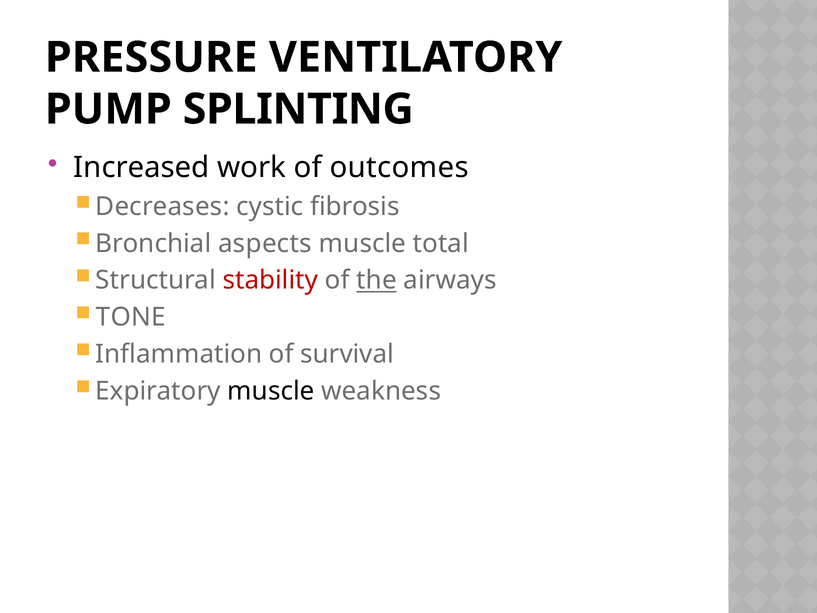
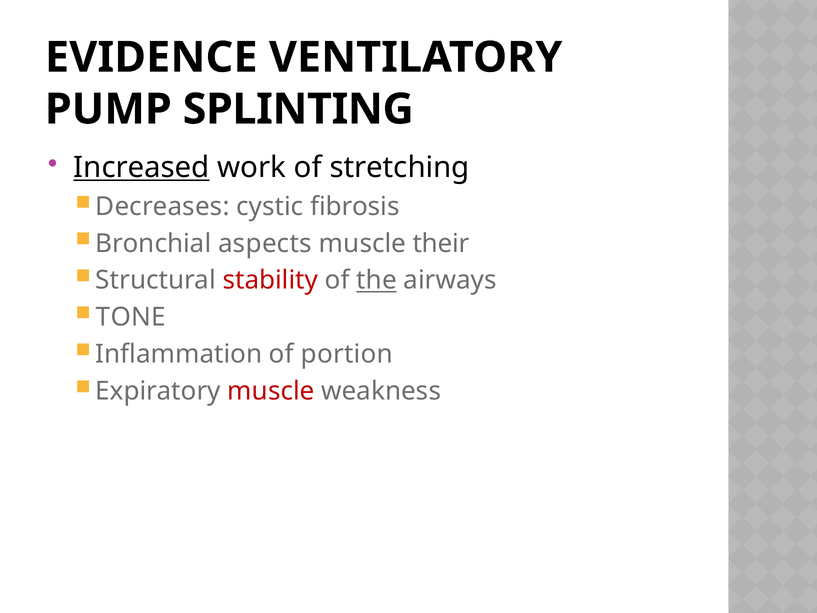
PRESSURE: PRESSURE -> EVIDENCE (151, 57)
Increased underline: none -> present (141, 168)
outcomes: outcomes -> stretching (400, 168)
total: total -> their (441, 243)
survival: survival -> portion (347, 354)
muscle colour: black -> red (271, 391)
